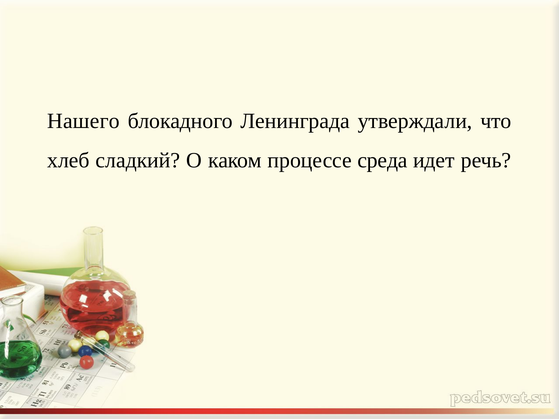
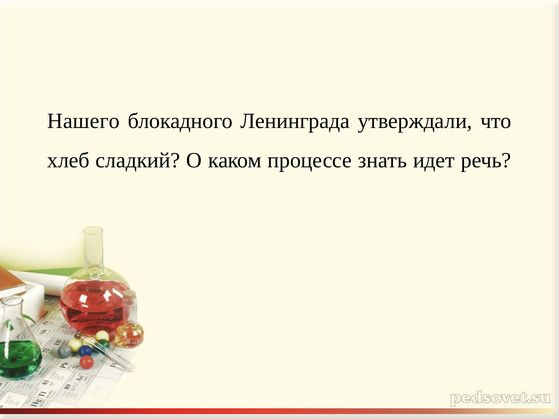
среда: среда -> знать (382, 160)
